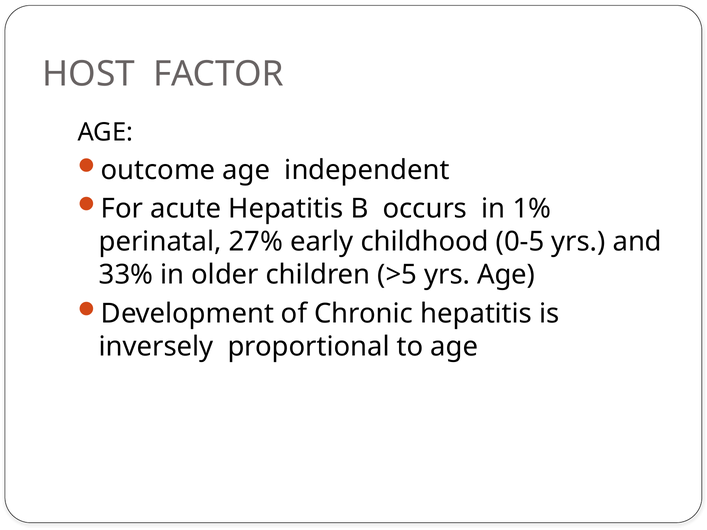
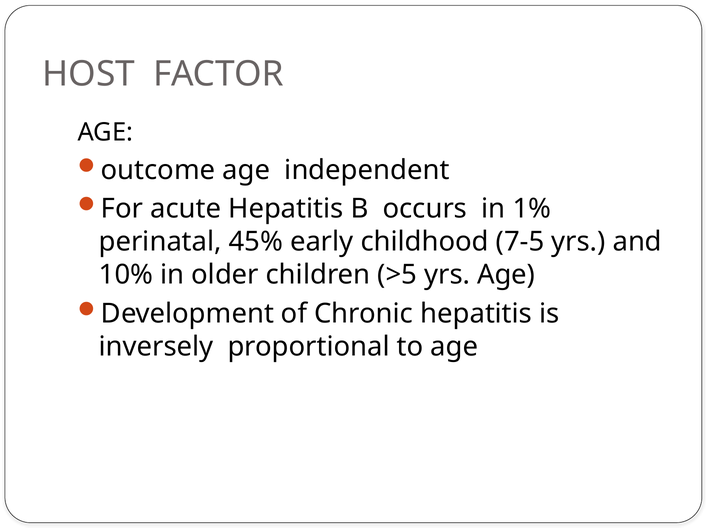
27%: 27% -> 45% (256, 242)
0-5: 0-5 -> 7-5 (520, 242)
33%: 33% -> 10% (126, 275)
